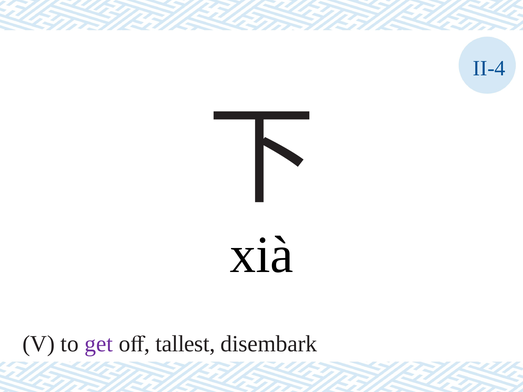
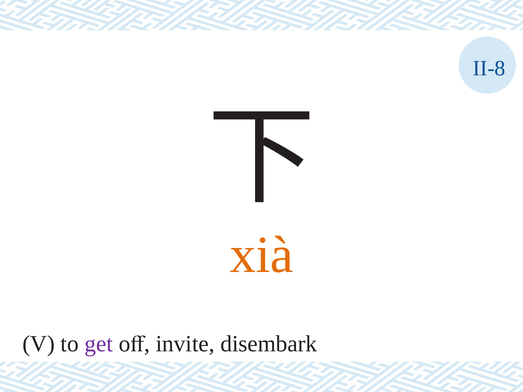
II-4: II-4 -> II-8 (489, 69)
xià colour: black -> orange (262, 255)
tallest: tallest -> invite (185, 344)
